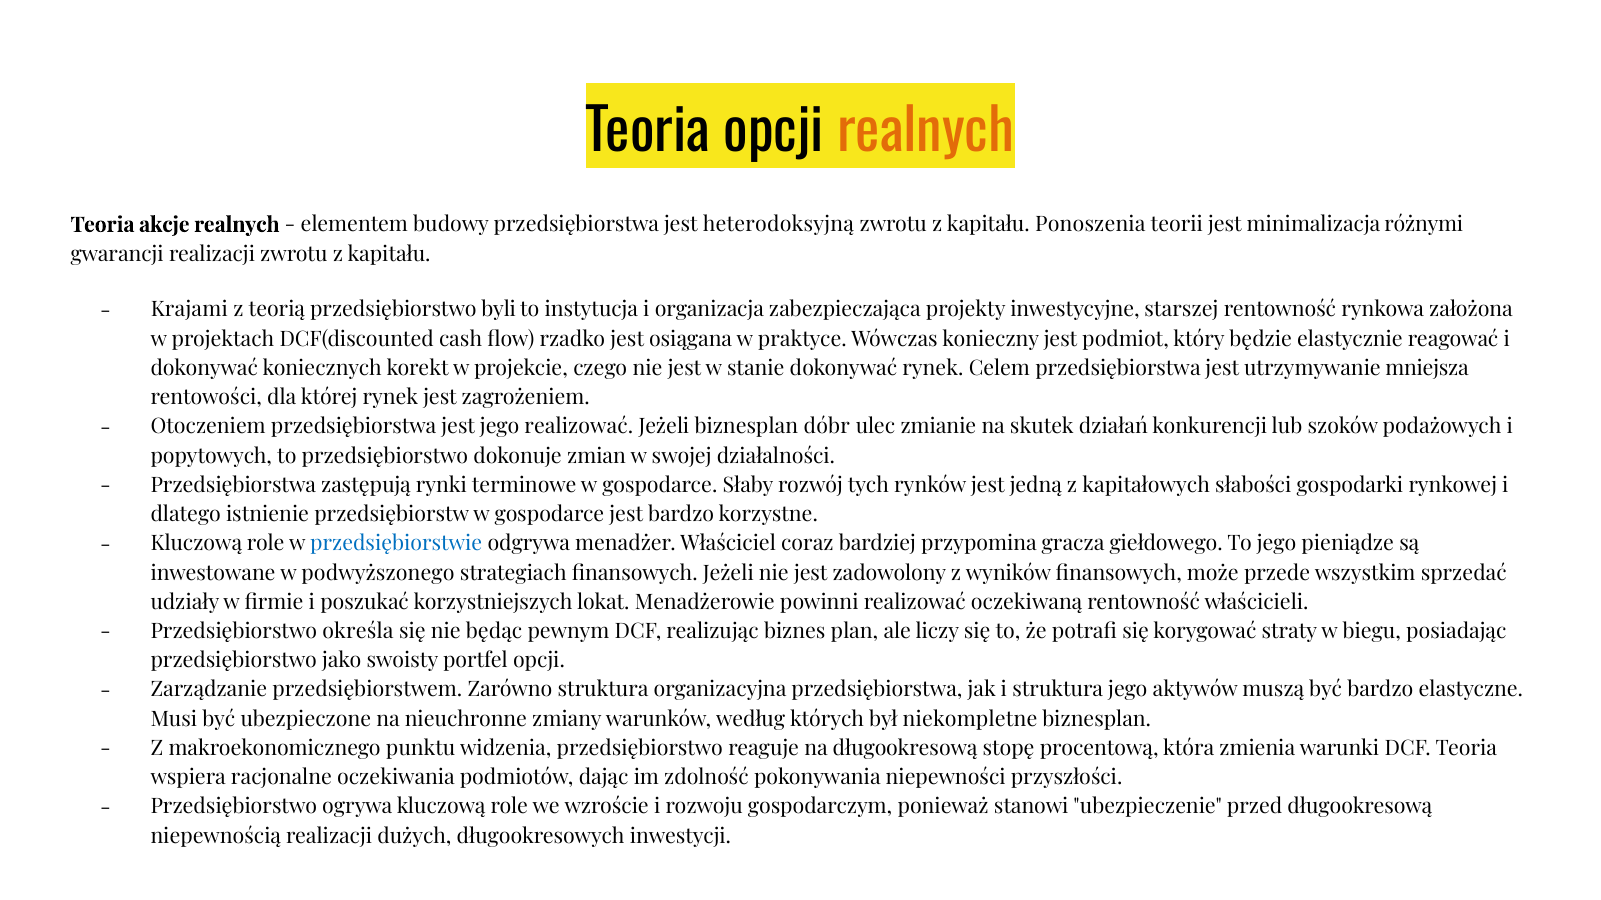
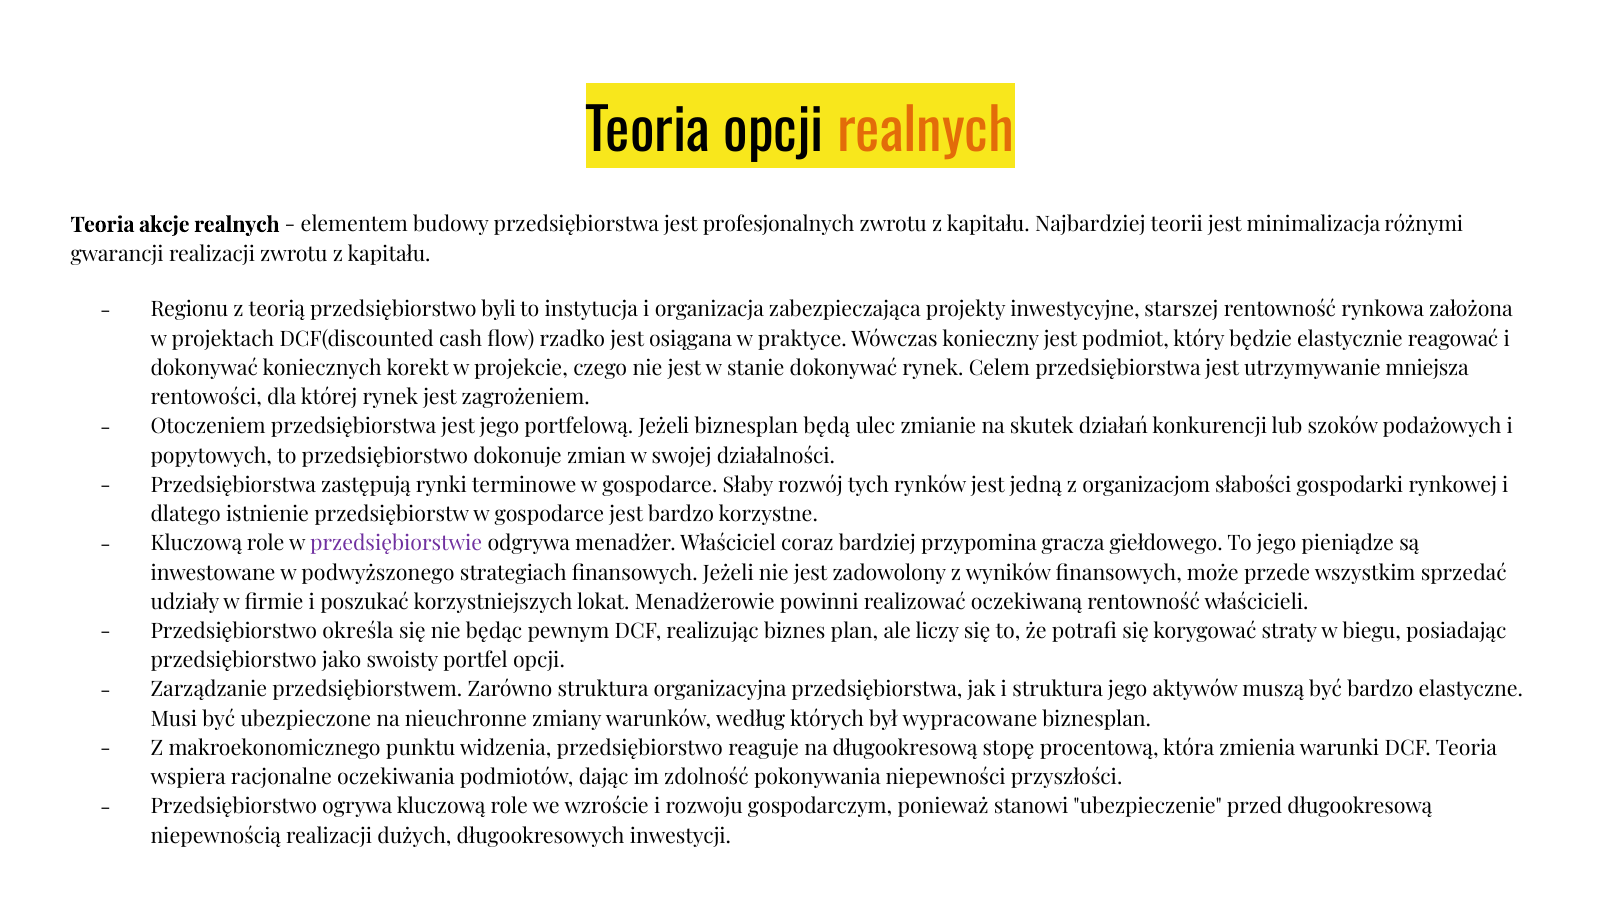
heterodoksyjną: heterodoksyjną -> profesjonalnych (779, 225)
Ponoszenia: Ponoszenia -> Najbardziej (1090, 225)
Krajami: Krajami -> Regionu (190, 310)
jego realizować: realizować -> portfelową (579, 427)
dóbr: dóbr -> będą (827, 427)
kapitałowych: kapitałowych -> organizacjom (1146, 486)
przedsiębiorstwie colour: blue -> purple (396, 544)
niekompletne: niekompletne -> wypracowane (970, 720)
